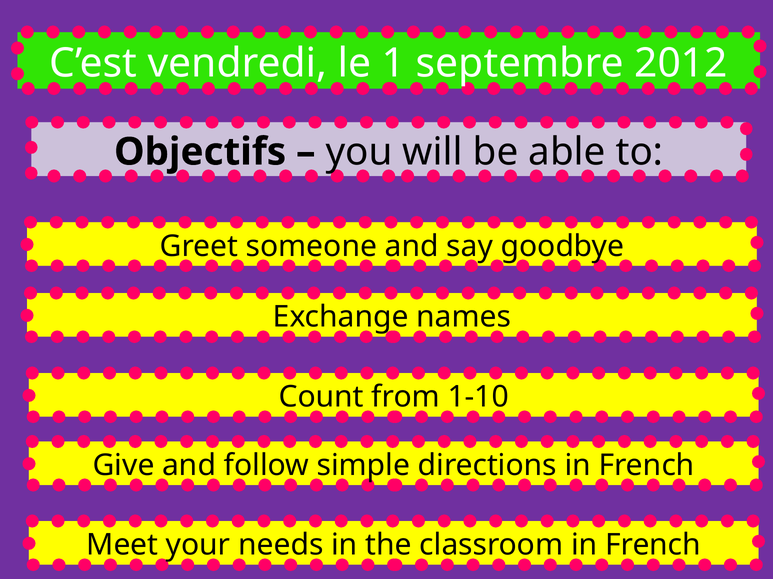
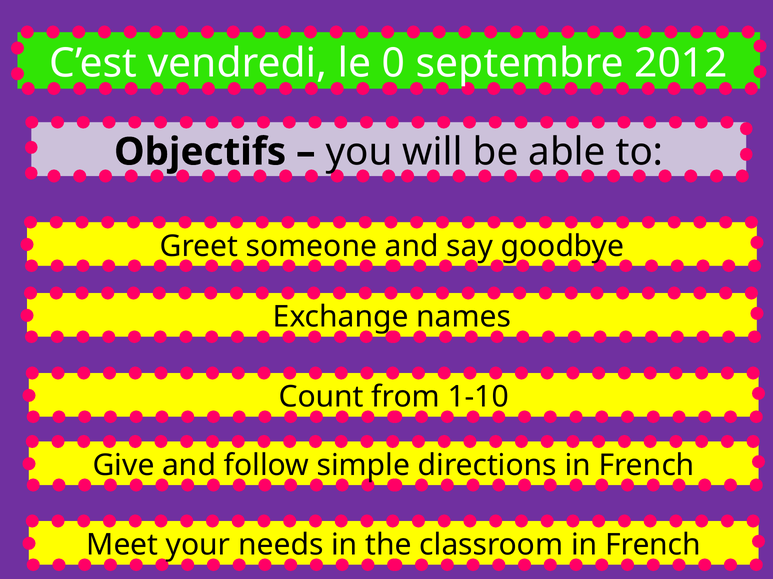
1: 1 -> 0 (394, 63)
